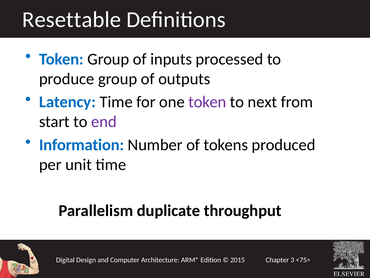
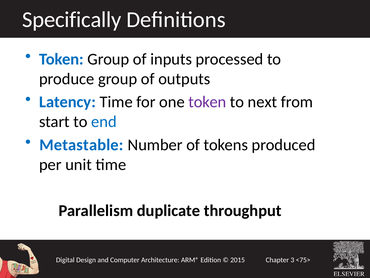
Resettable: Resettable -> Specifically (72, 20)
end colour: purple -> blue (104, 122)
Information: Information -> Metastable (81, 145)
